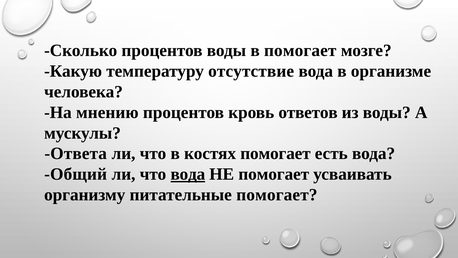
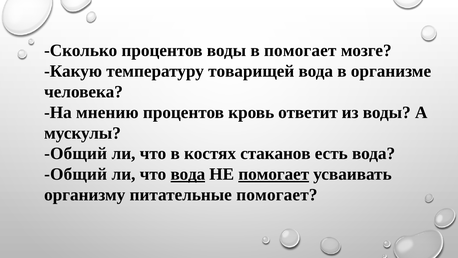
отсутствие: отсутствие -> товарищей (251, 71)
ответов: ответов -> ответит (308, 112)
Ответа: Ответа -> Общий (76, 153)
костях помогает: помогает -> стаканов (275, 153)
помогает underline: none -> present (274, 174)
